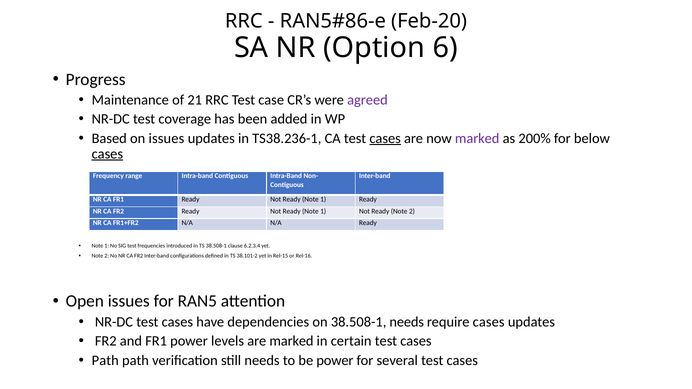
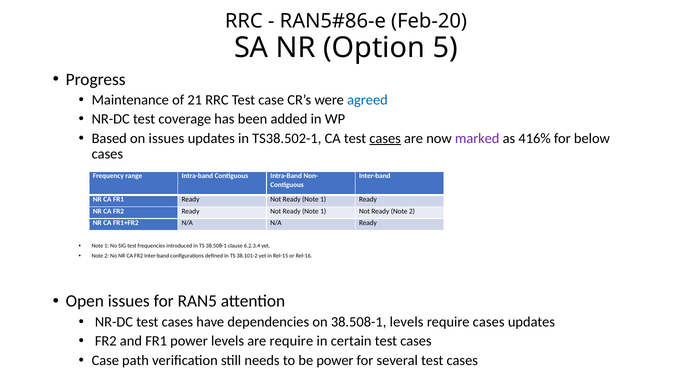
6: 6 -> 5 (445, 48)
agreed colour: purple -> blue (367, 100)
TS38.236-1: TS38.236-1 -> TS38.502-1 (287, 138)
200%: 200% -> 416% (535, 138)
cases underline: present -> none (107, 154)
38.508-1 needs: needs -> levels (407, 322)
are marked: marked -> require (291, 341)
Path: Path -> Case (105, 361)
